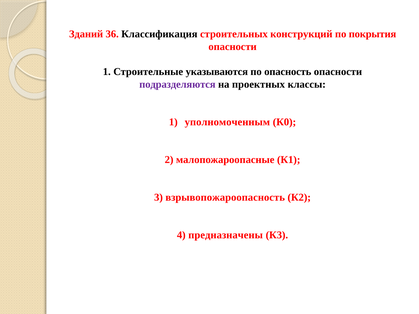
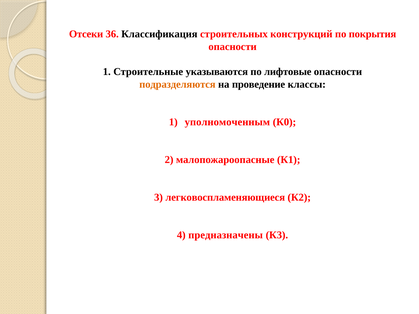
Зданий: Зданий -> Отсеки (86, 34)
опасность: опасность -> лифтовые (288, 72)
подразделяются colour: purple -> orange (177, 84)
проектных: проектных -> проведение (259, 84)
взрывопожароопасность: взрывопожароопасность -> легковоспламеняющиеся (225, 198)
